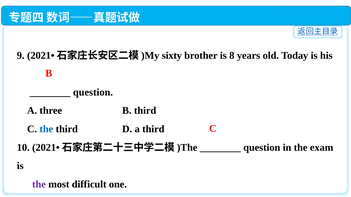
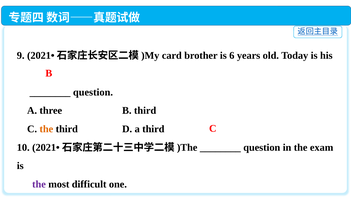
sixty: sixty -> card (172, 56)
8: 8 -> 6 (232, 56)
the colour: blue -> orange (46, 129)
